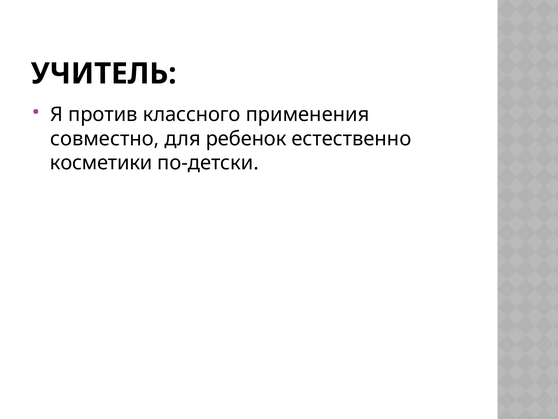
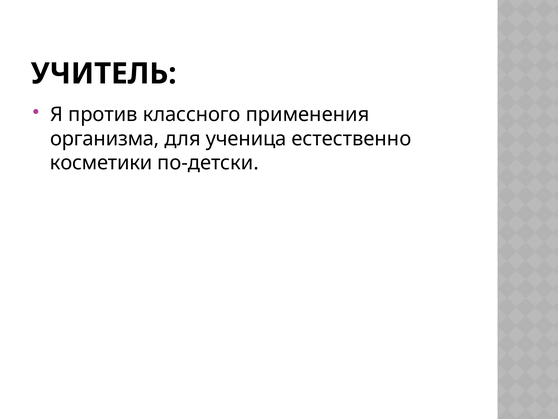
совместно: совместно -> организма (105, 139)
ребенок: ребенок -> ученица (246, 139)
